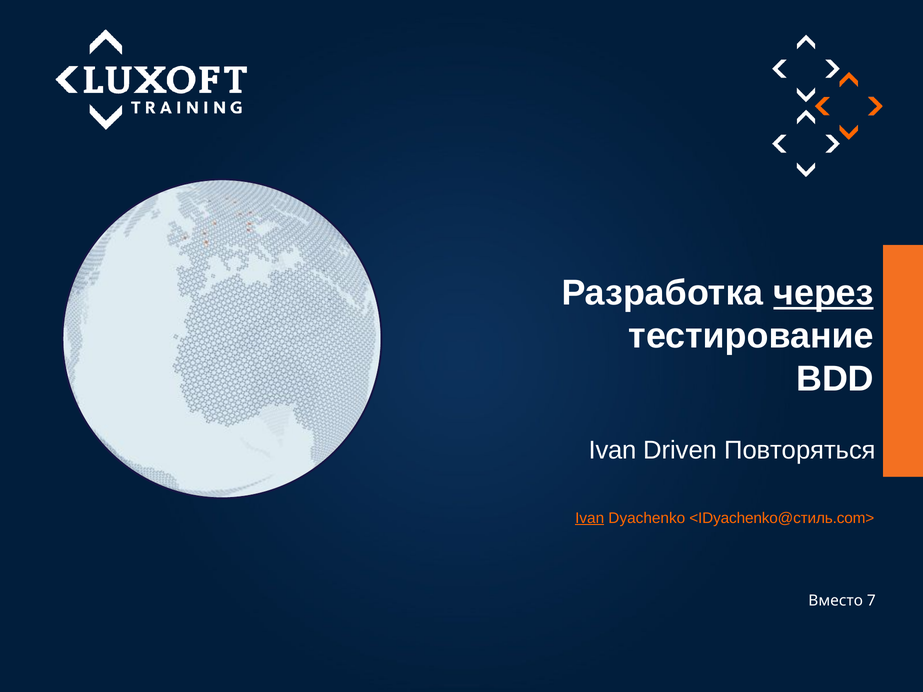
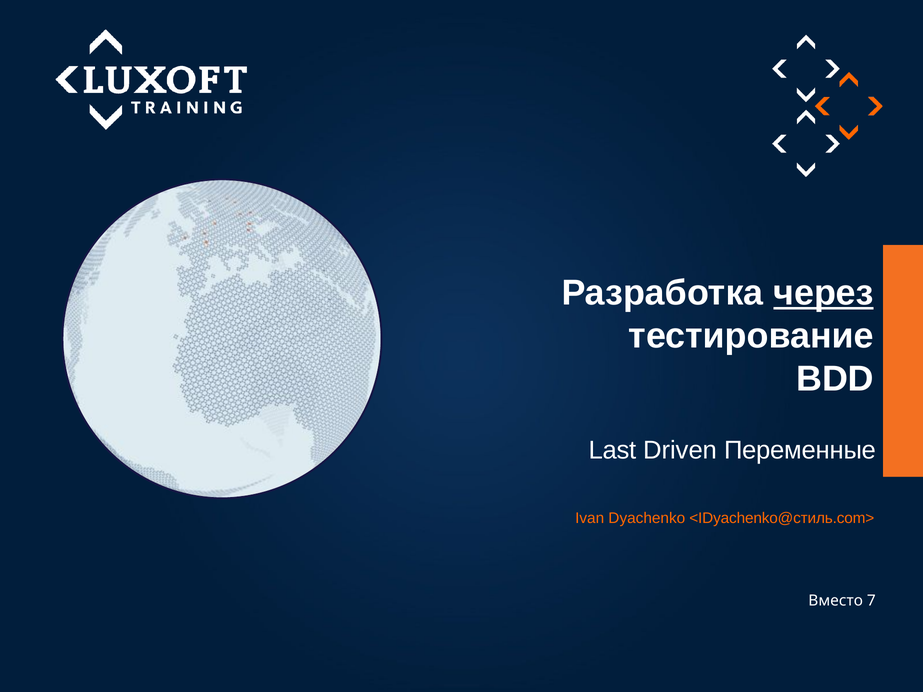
Ivan: Ivan -> Last (613, 451)
Повторяться: Повторяться -> Переменные (800, 451)
Ivan underline: present -> none (590, 518)
